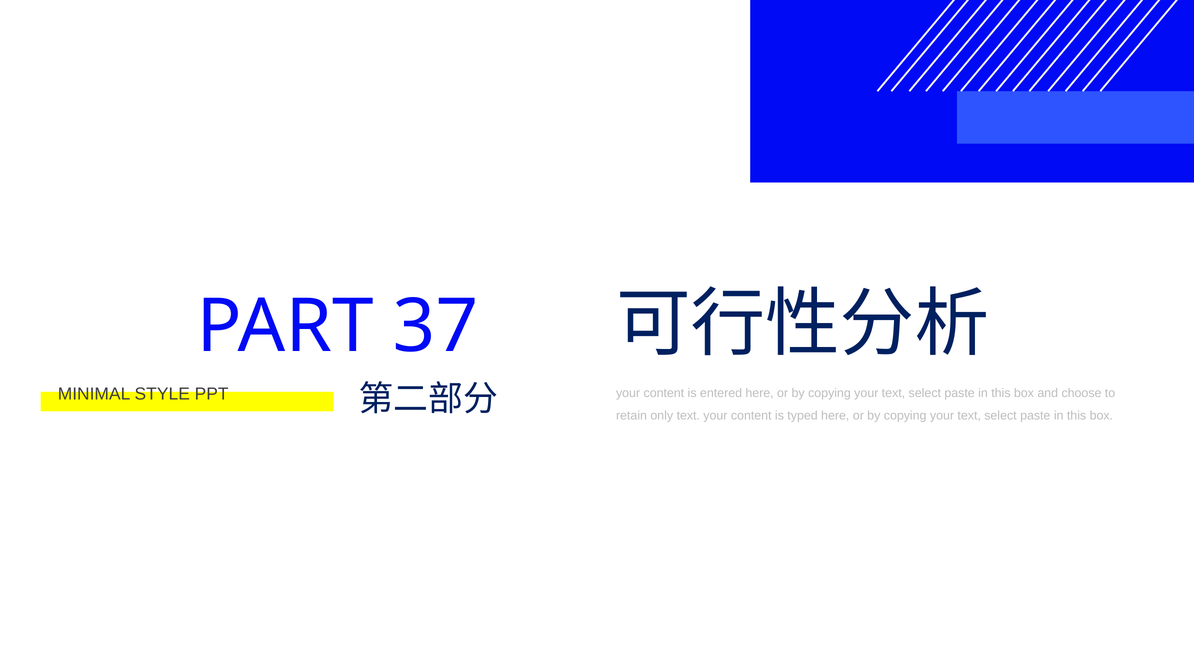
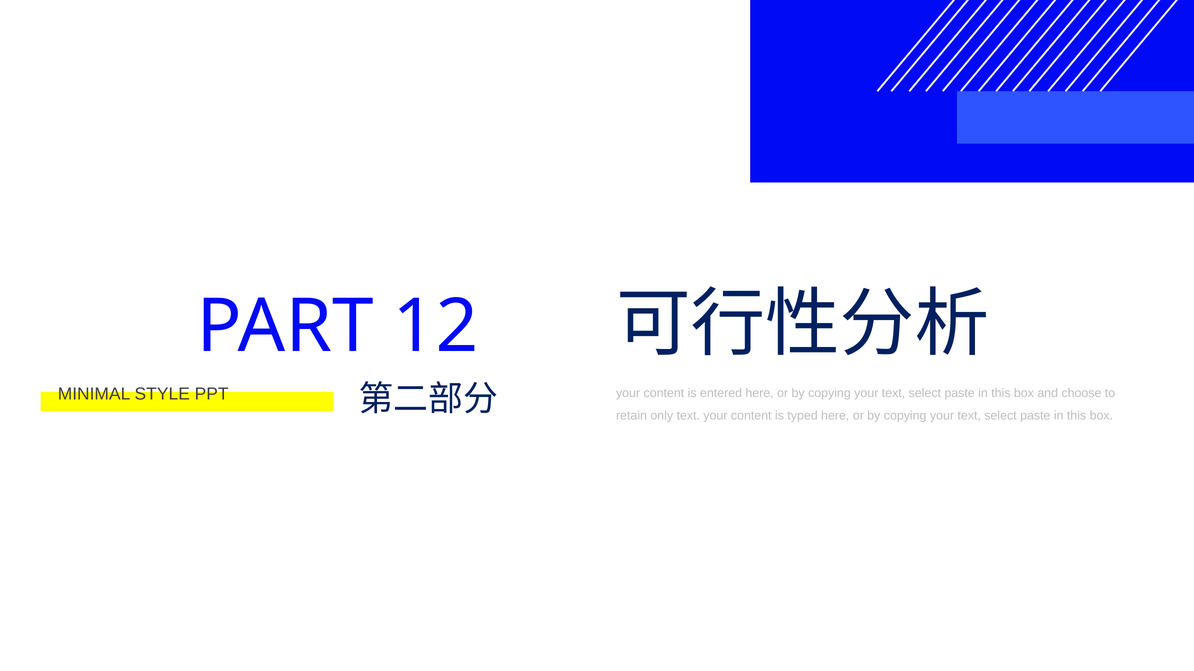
37: 37 -> 12 (436, 327)
